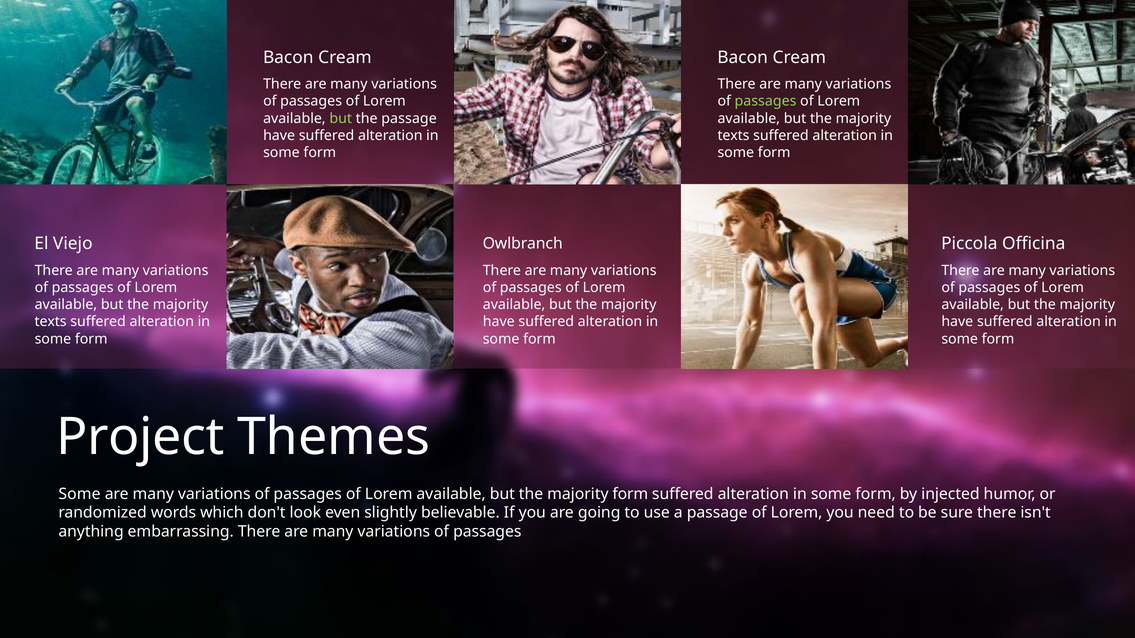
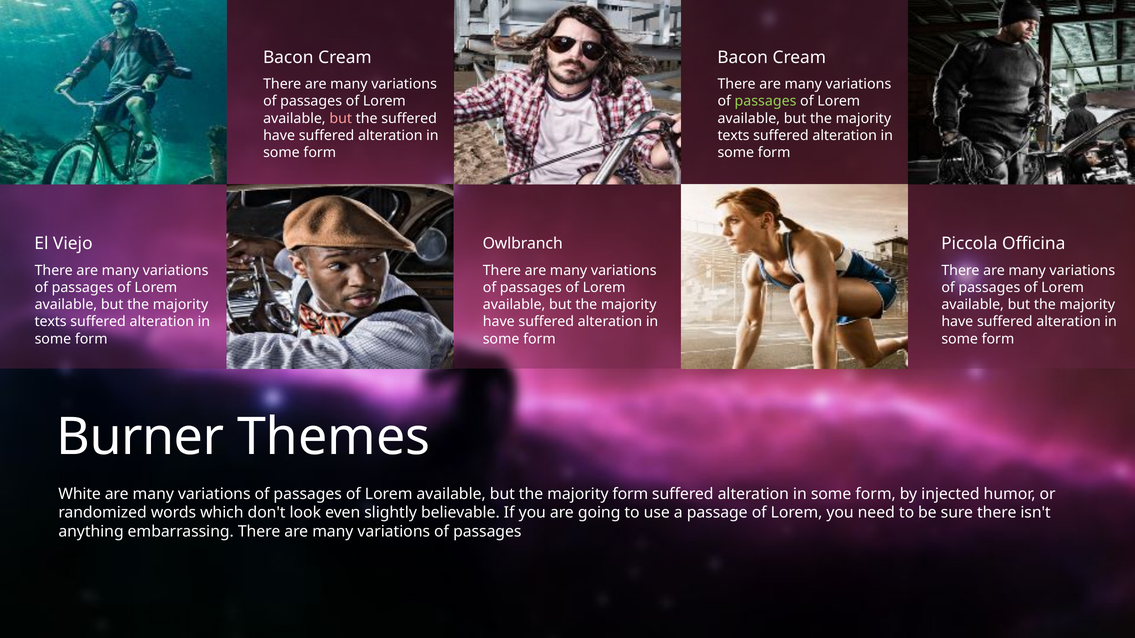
but colour: light green -> pink (341, 118)
the passage: passage -> suffered (409, 118)
Project: Project -> Burner (140, 437)
Some: Some -> White (80, 494)
